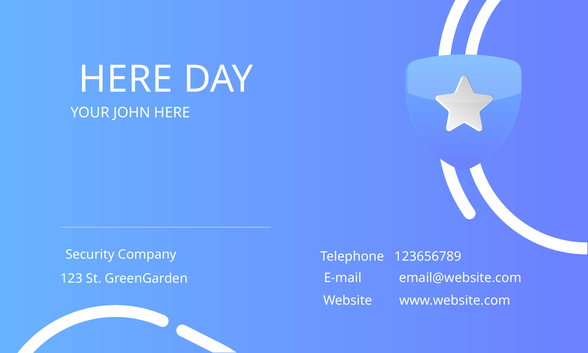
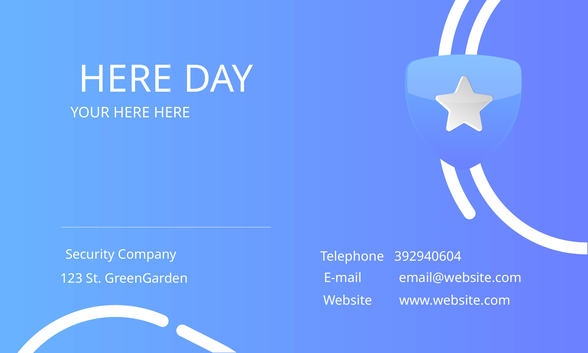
YOUR JOHN: JOHN -> HERE (132, 113)
123656789: 123656789 -> 392940604 (428, 257)
